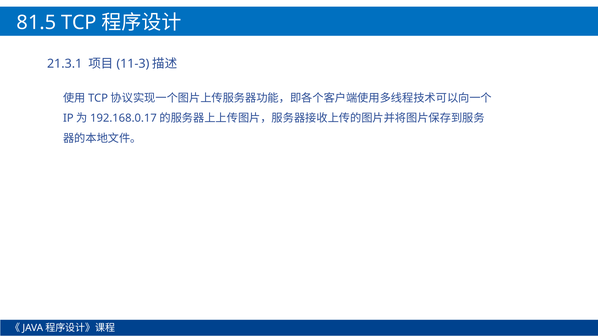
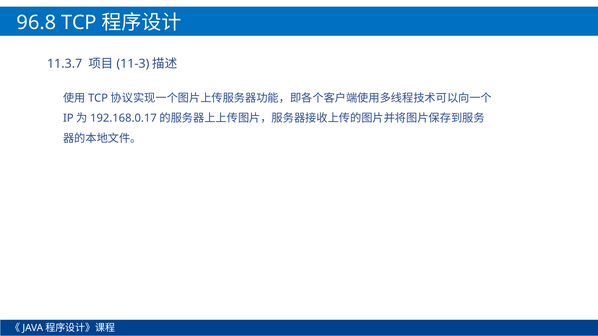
81.5: 81.5 -> 96.8 (36, 23)
21.3.1: 21.3.1 -> 11.3.7 (65, 64)
